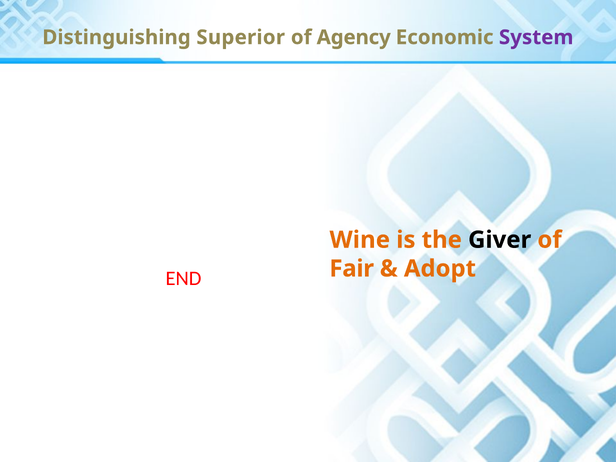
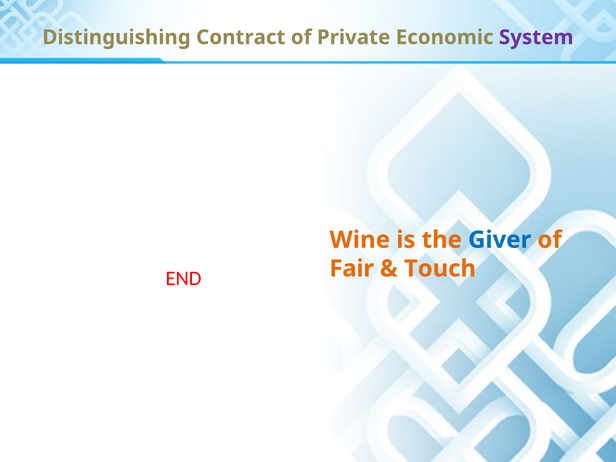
Superior: Superior -> Contract (241, 37)
Agency: Agency -> Private (354, 37)
Giver colour: black -> blue (500, 240)
Adopt: Adopt -> Touch (440, 269)
